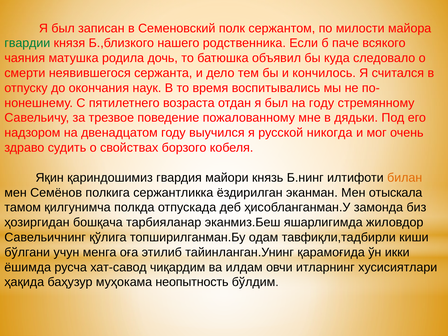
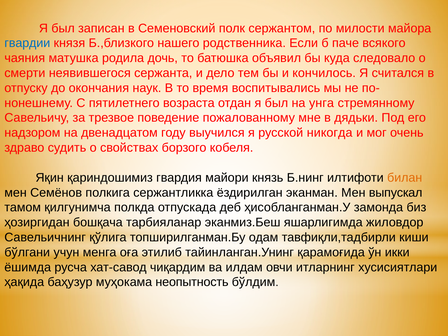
гвардии colour: green -> blue (27, 43)
на году: году -> унга (322, 103)
отыскала: отыскала -> выпускал (396, 193)
